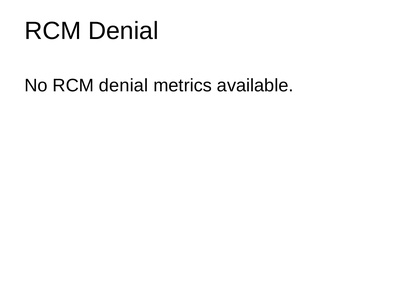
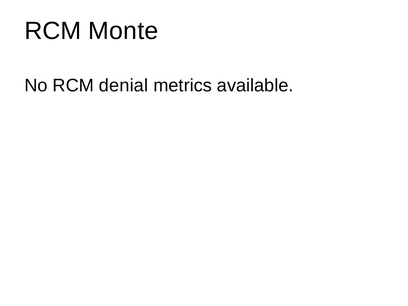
Denial: Denial -> Monte (123, 31)
